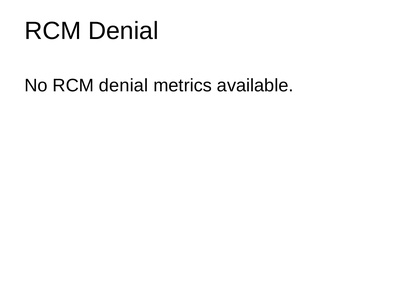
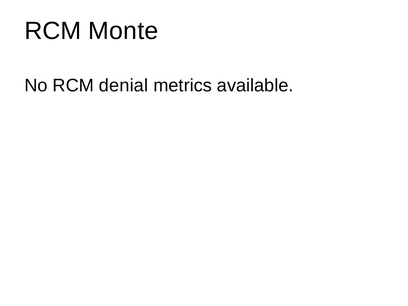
Denial: Denial -> Monte (123, 31)
